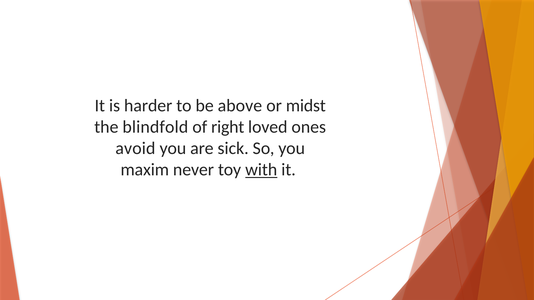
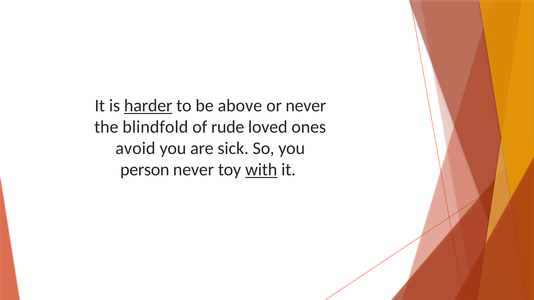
harder underline: none -> present (148, 106)
or midst: midst -> never (306, 106)
right: right -> rude (228, 127)
maxim: maxim -> person (145, 170)
